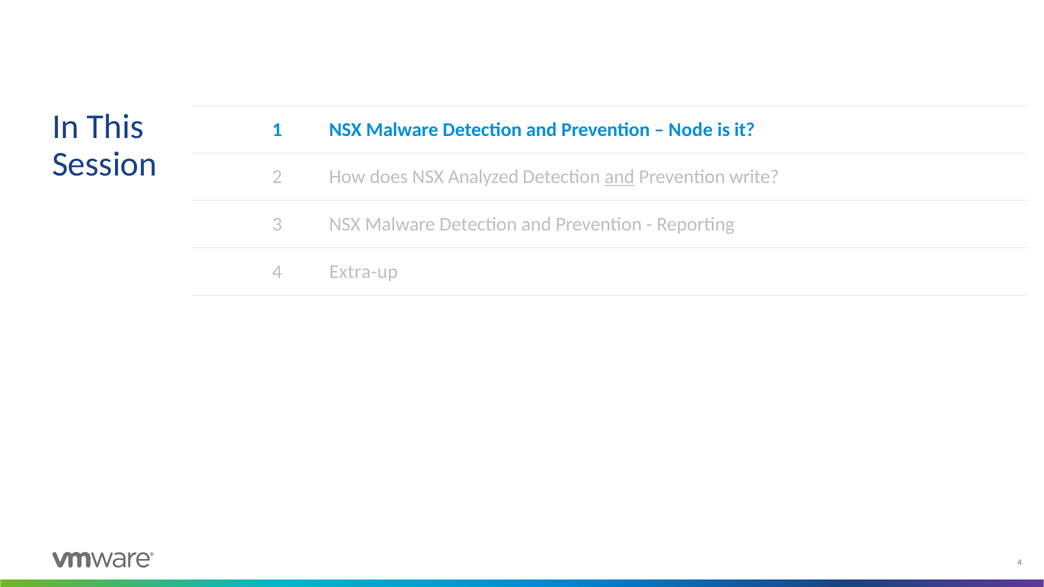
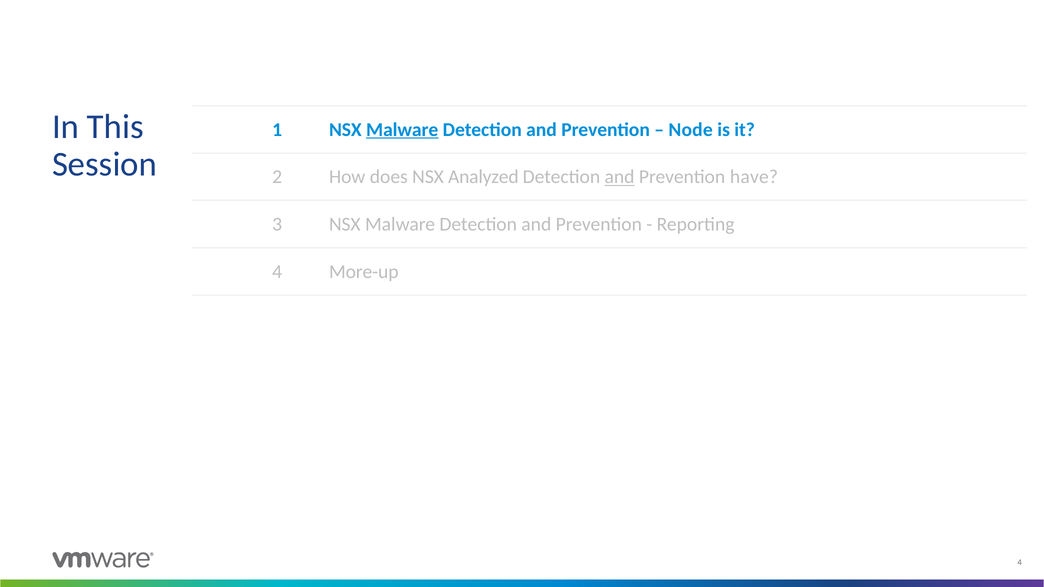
Malware underline: none -> present (402, 130)
write: write -> have (754, 177)
Extra-up: Extra-up -> More-up (364, 272)
